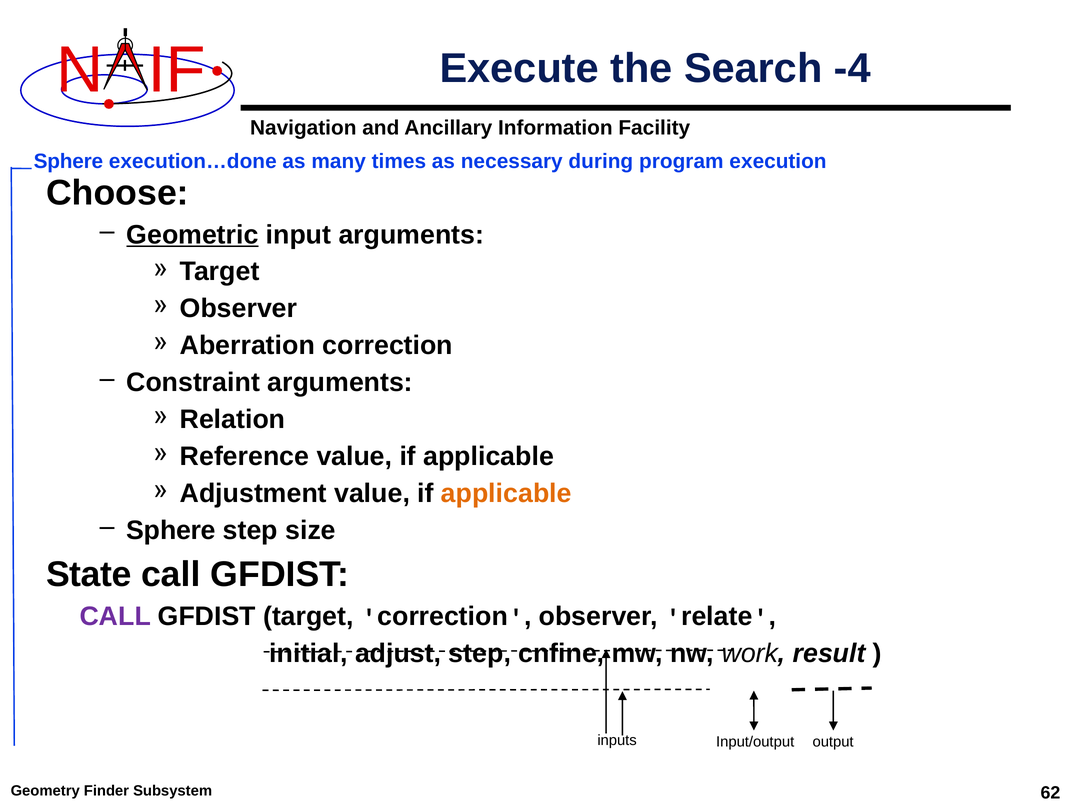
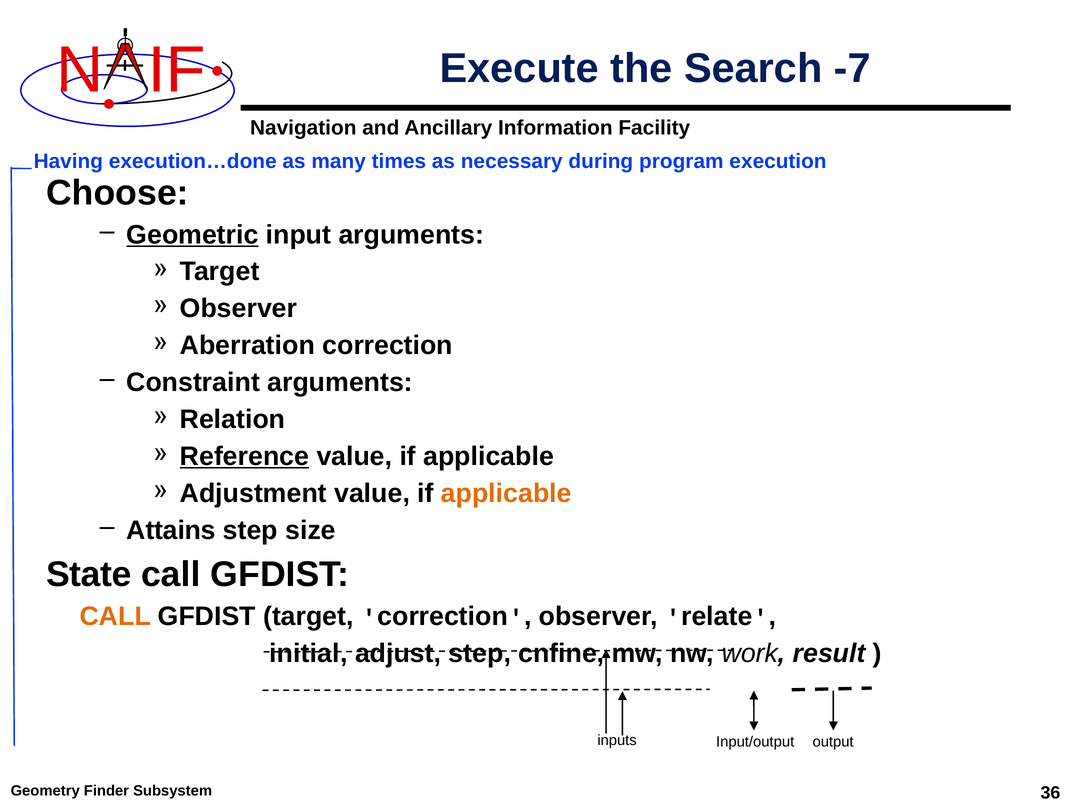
-4: -4 -> -7 (852, 69)
Sphere: Sphere -> Having (68, 161)
Reference underline: none -> present (244, 456)
Sphere: Sphere -> Attains (171, 530)
CALL colour: purple -> orange (115, 616)
62: 62 -> 36 (1050, 793)
